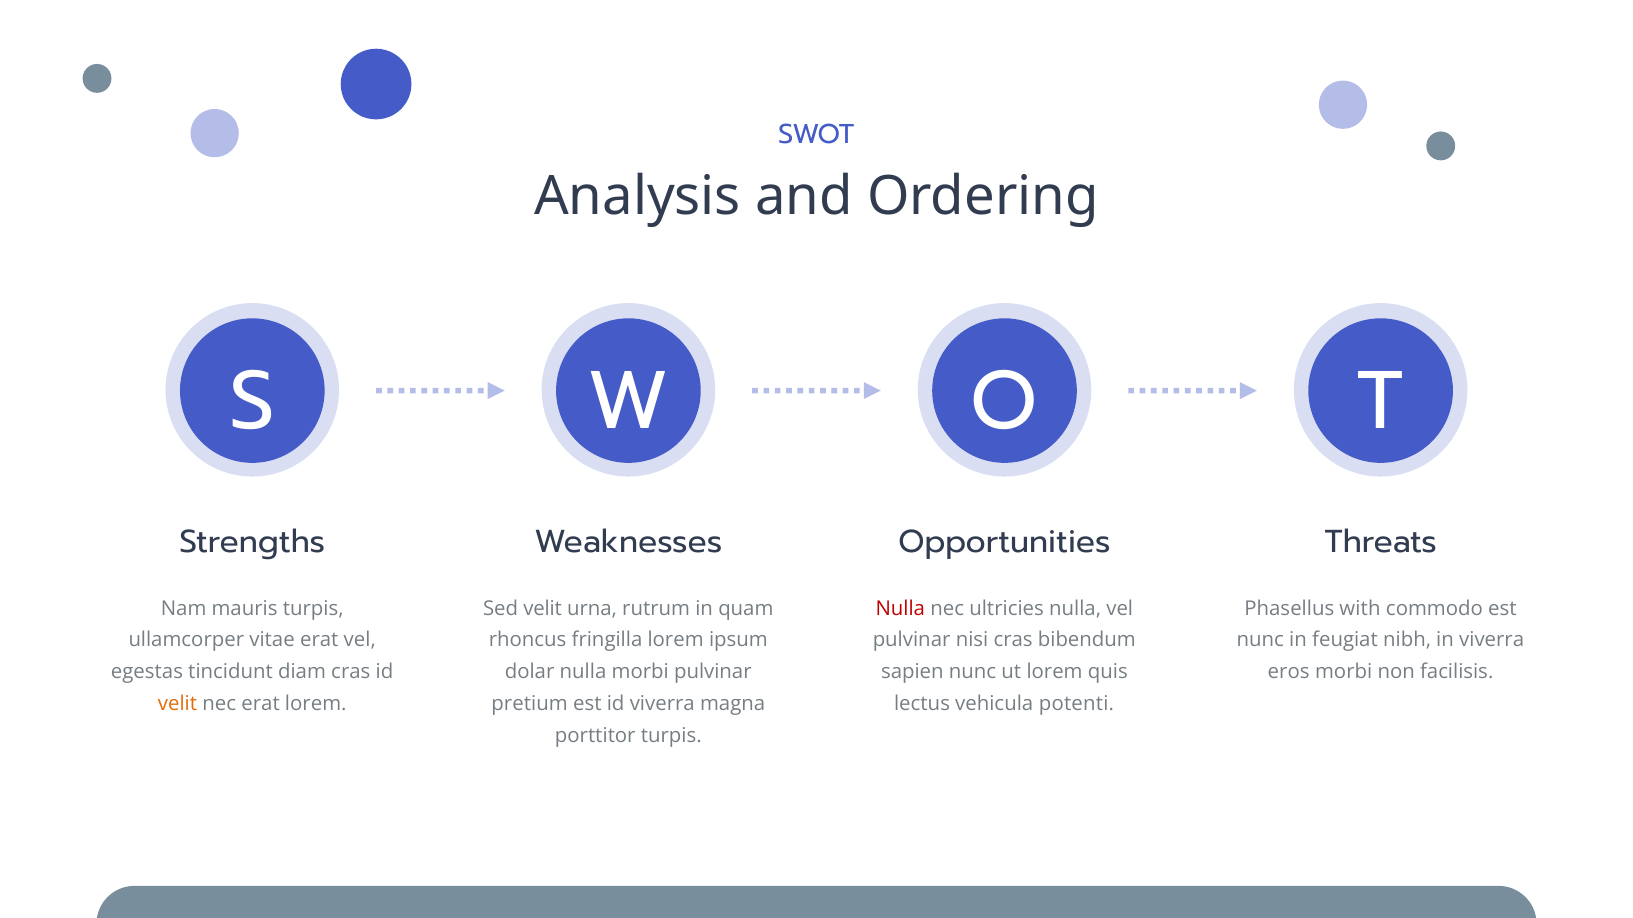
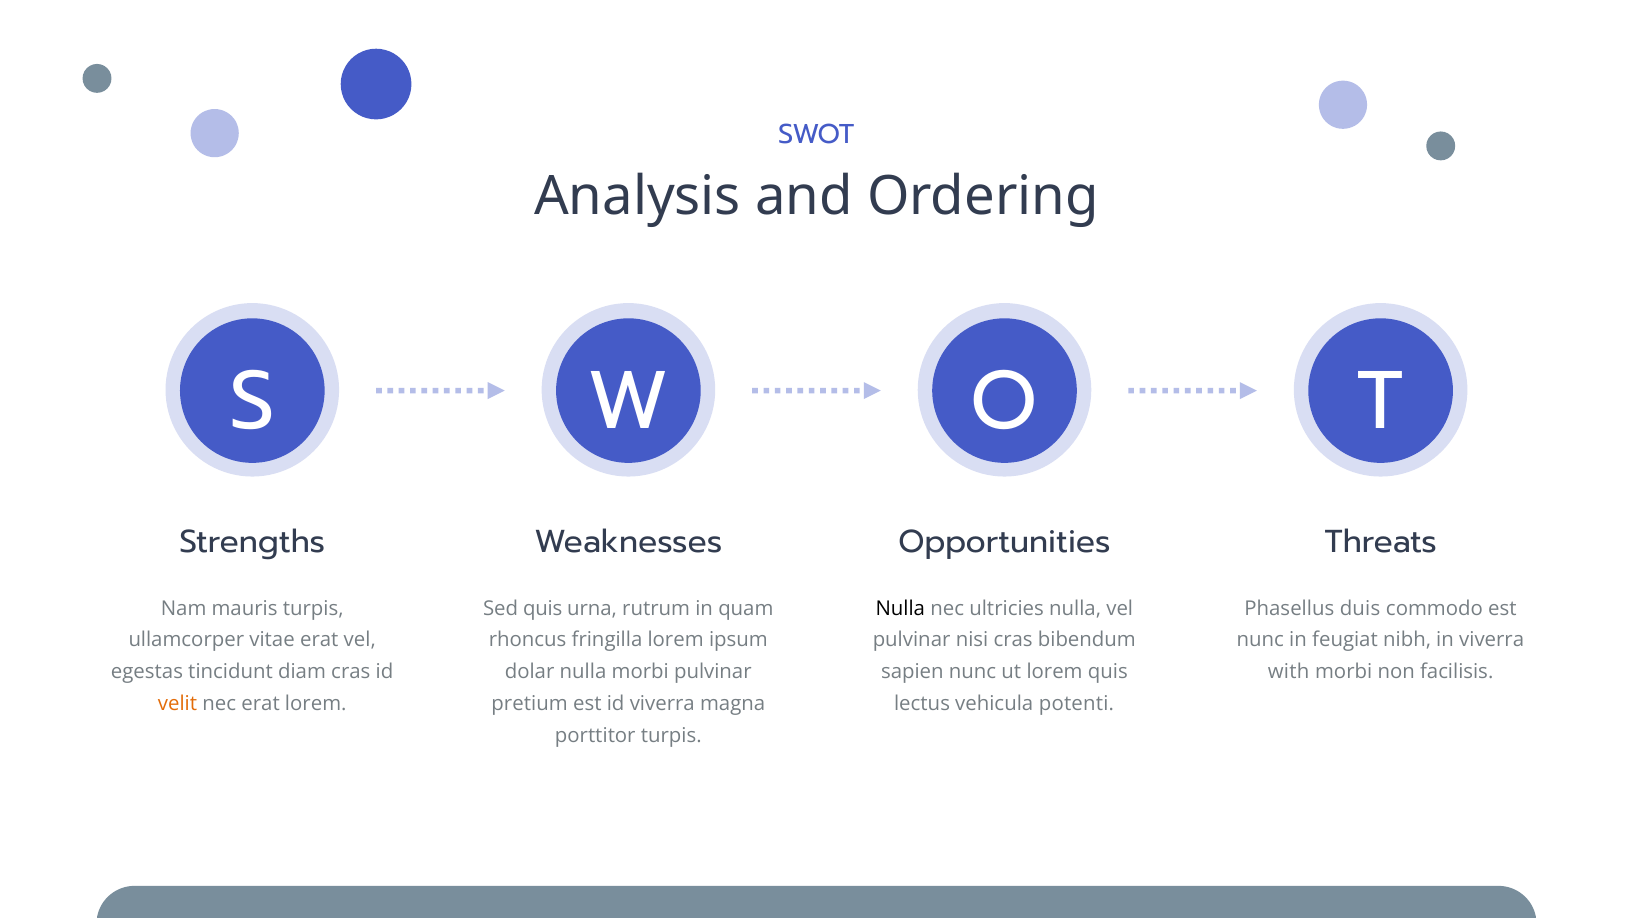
Sed velit: velit -> quis (543, 609)
Nulla colour: red -> black (900, 609)
with: with -> duis (1360, 609)
eros: eros -> with (1289, 672)
